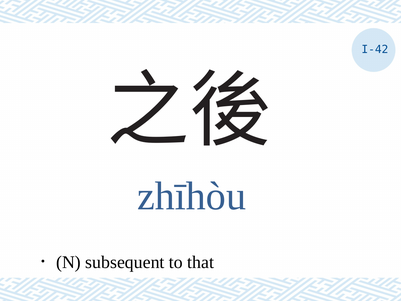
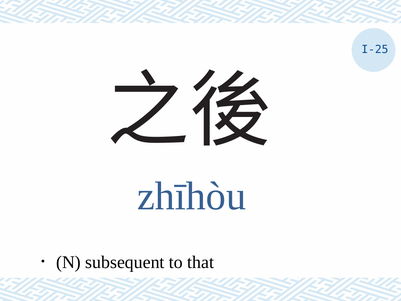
I-42: I-42 -> I-25 (375, 50)
